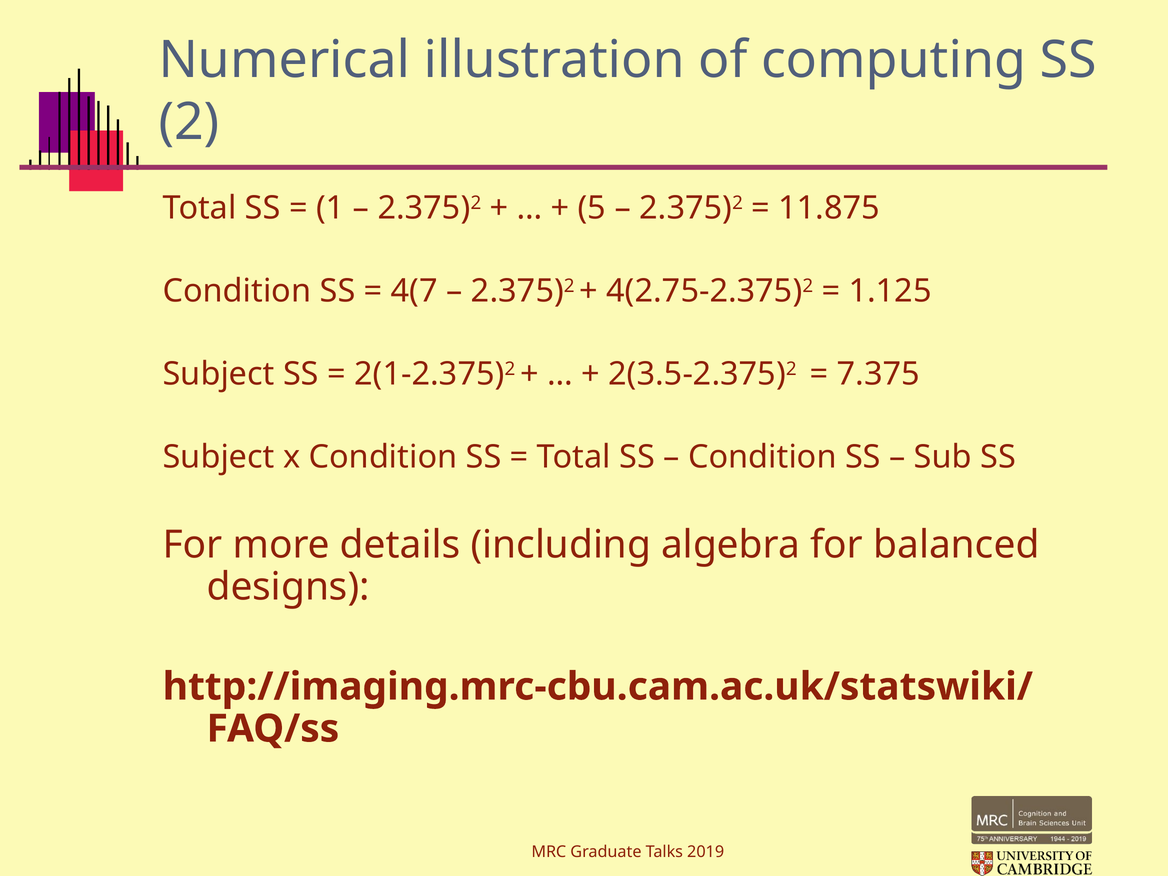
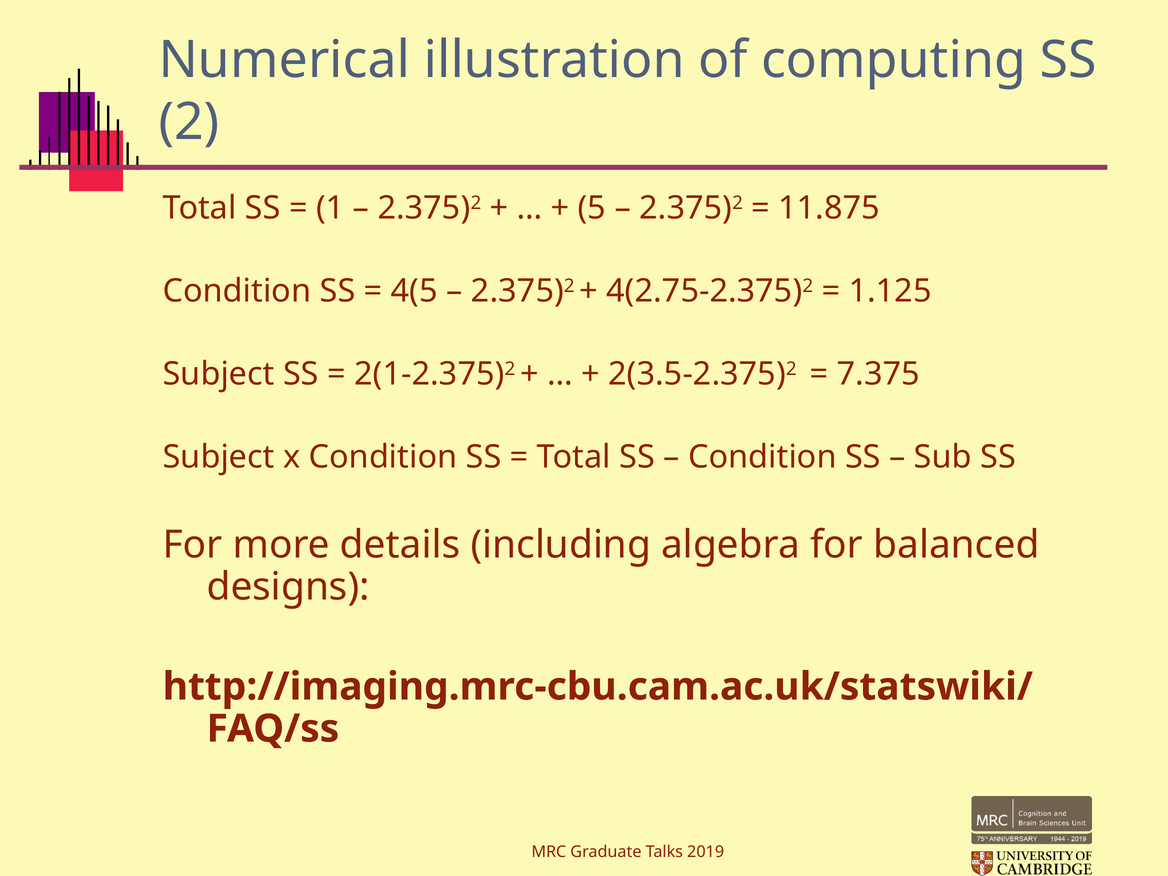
4(7: 4(7 -> 4(5 (414, 291)
